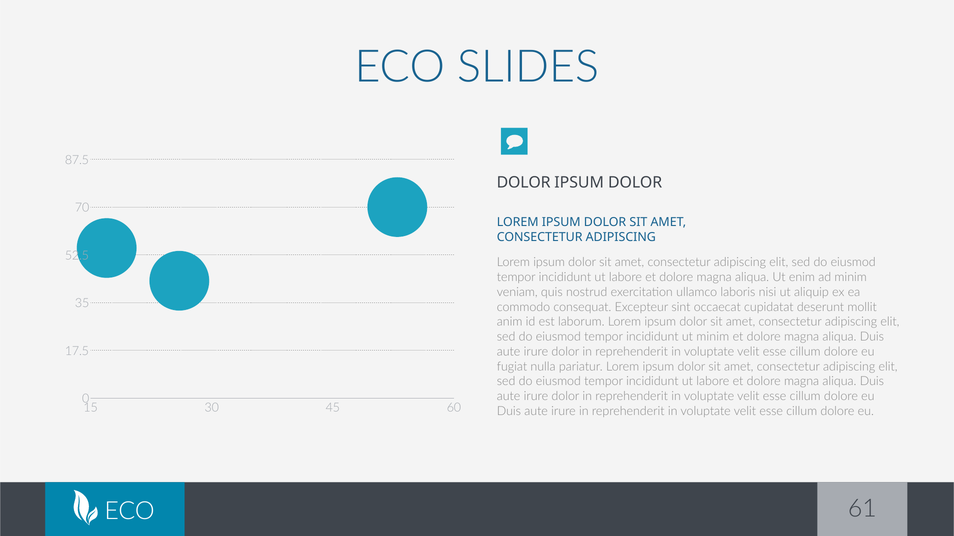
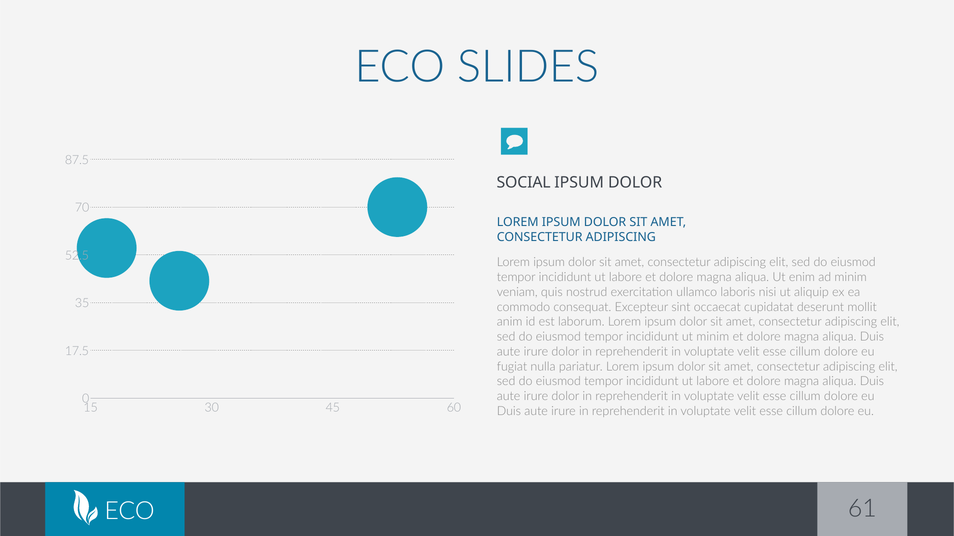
DOLOR: DOLOR -> SOCIAL (524, 183)
